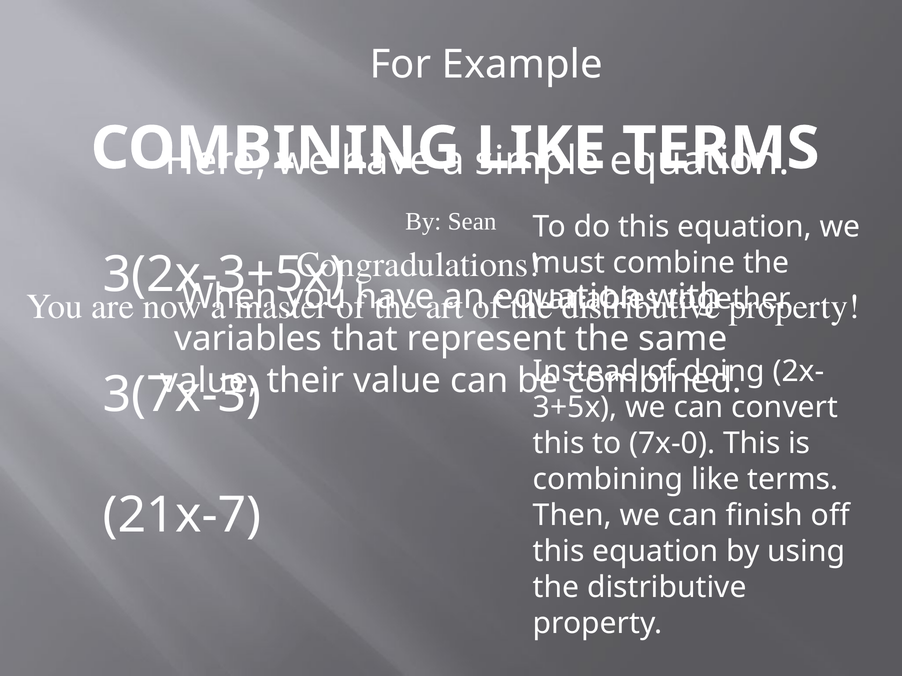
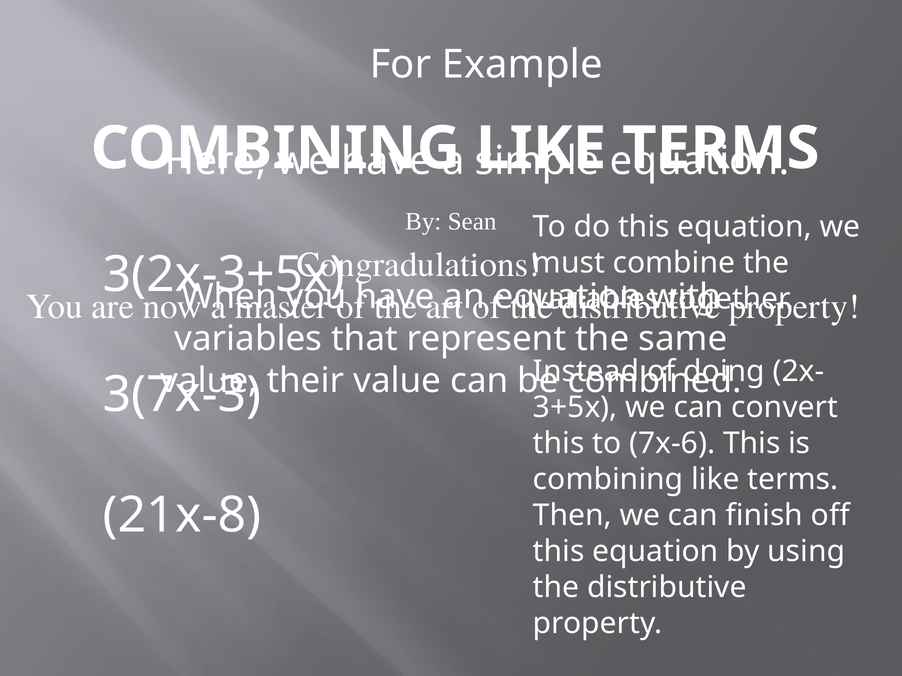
7x-0: 7x-0 -> 7x-6 (672, 444)
21x-7: 21x-7 -> 21x-8 (182, 515)
